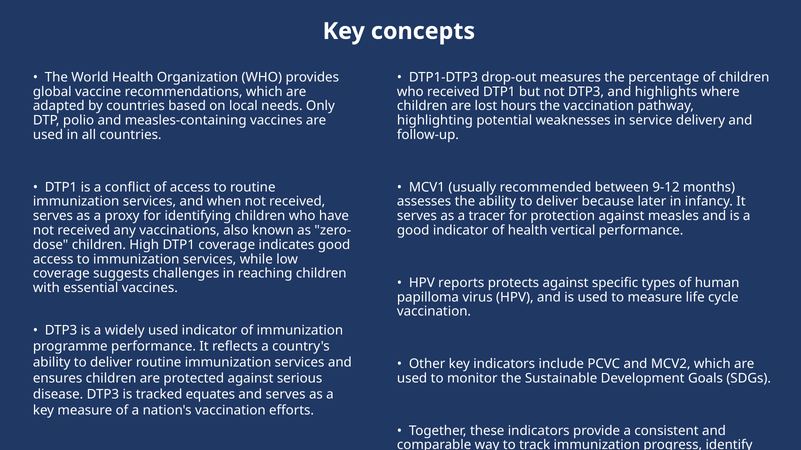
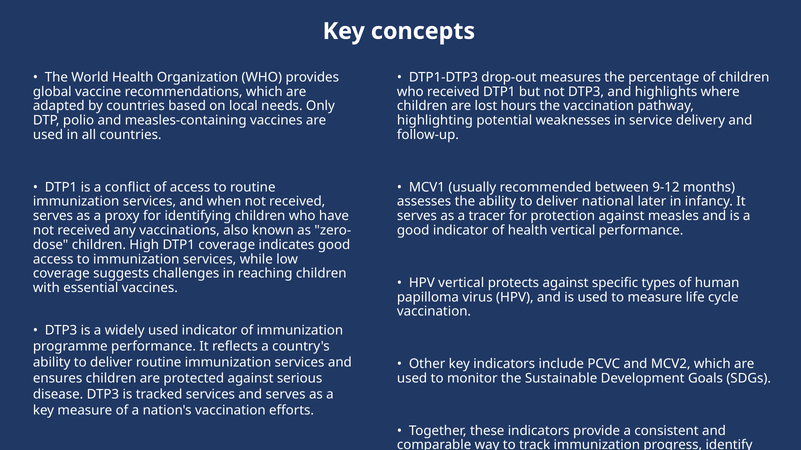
because: because -> national (608, 202)
HPV reports: reports -> vertical (461, 283)
tracked equates: equates -> services (210, 395)
